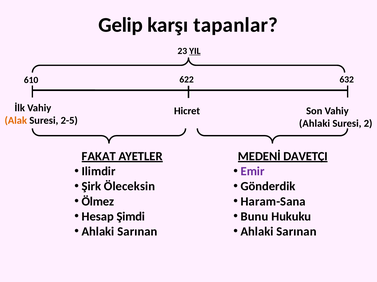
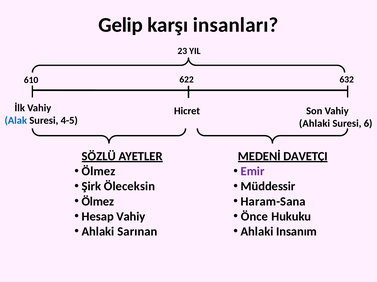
tapanlar: tapanlar -> insanları (236, 25)
YIL underline: present -> none (195, 51)
Alak colour: orange -> blue (16, 121)
2-5: 2-5 -> 4-5 (69, 121)
2: 2 -> 6 (368, 124)
FAKAT: FAKAT -> SÖZLÜ (99, 157)
Ilimdir: Ilimdir -> Ölmez (98, 172)
Gönderdik: Gönderdik -> Müddessir (268, 187)
Hesap Şimdi: Şimdi -> Vahiy (131, 217)
Bunu: Bunu -> Önce (254, 217)
Sarınan: Sarınan -> Insanım (297, 232)
